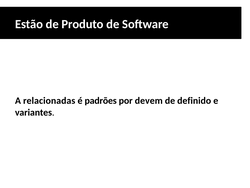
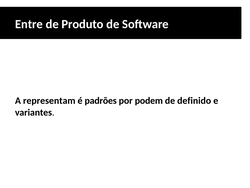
Estão: Estão -> Entre (29, 24)
relacionadas: relacionadas -> representam (49, 100)
devem: devem -> podem (149, 100)
